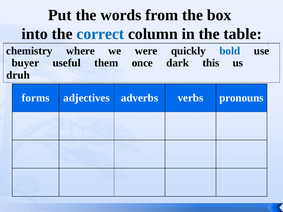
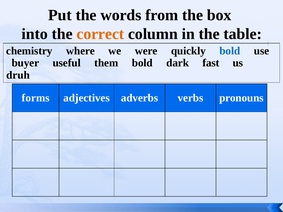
correct colour: blue -> orange (100, 34)
them once: once -> bold (142, 63)
this: this -> fast (211, 63)
